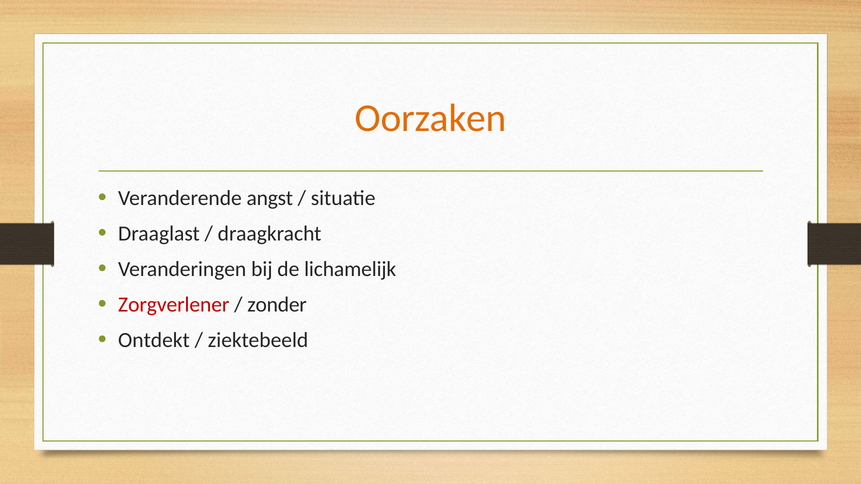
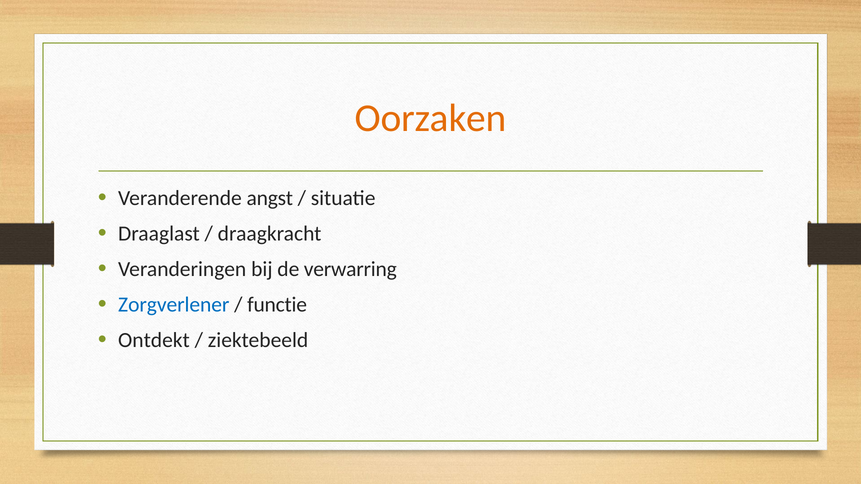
lichamelijk: lichamelijk -> verwarring (350, 269)
Zorgverlener colour: red -> blue (174, 305)
zonder: zonder -> functie (277, 305)
